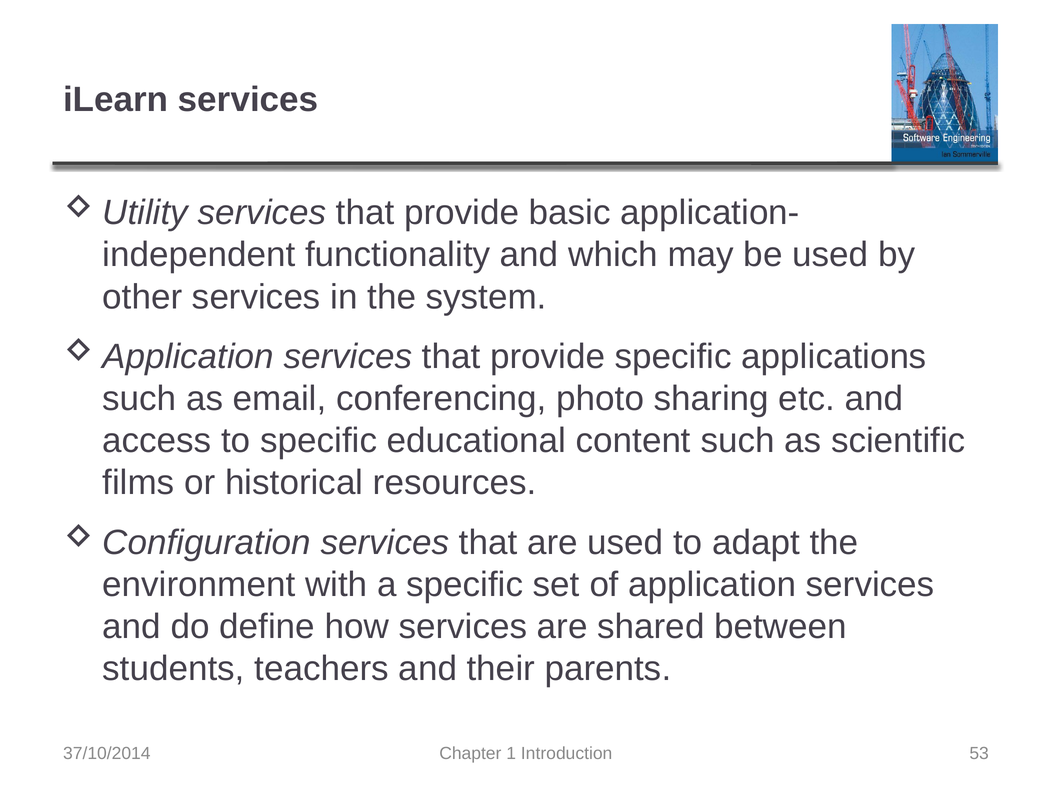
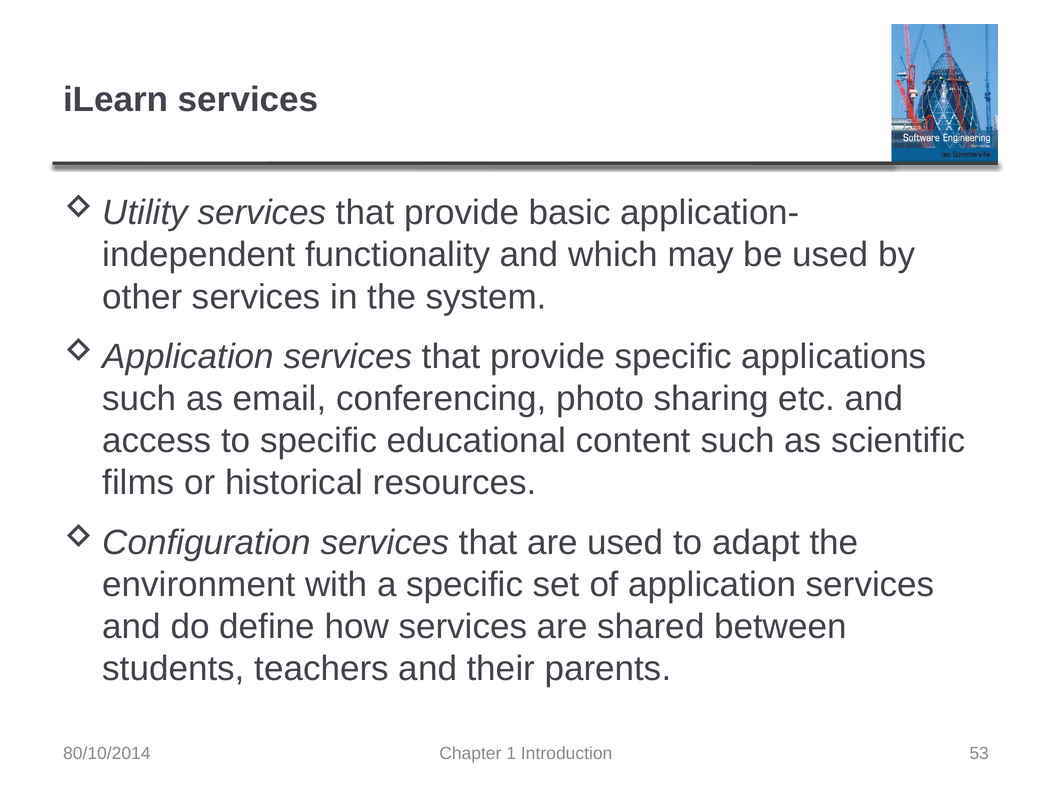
37/10/2014: 37/10/2014 -> 80/10/2014 (107, 753)
